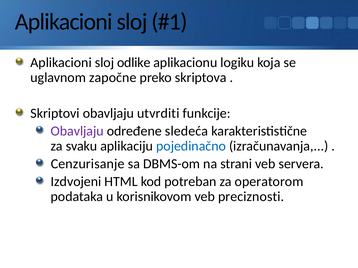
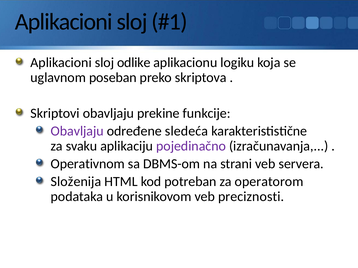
započne: započne -> poseban (113, 78)
utvrditi: utvrditi -> prekine (158, 113)
pojedinačno colour: blue -> purple (191, 146)
Cenzurisanje: Cenzurisanje -> Operativnom (88, 164)
Izdvojeni: Izdvojeni -> Složenija (76, 182)
